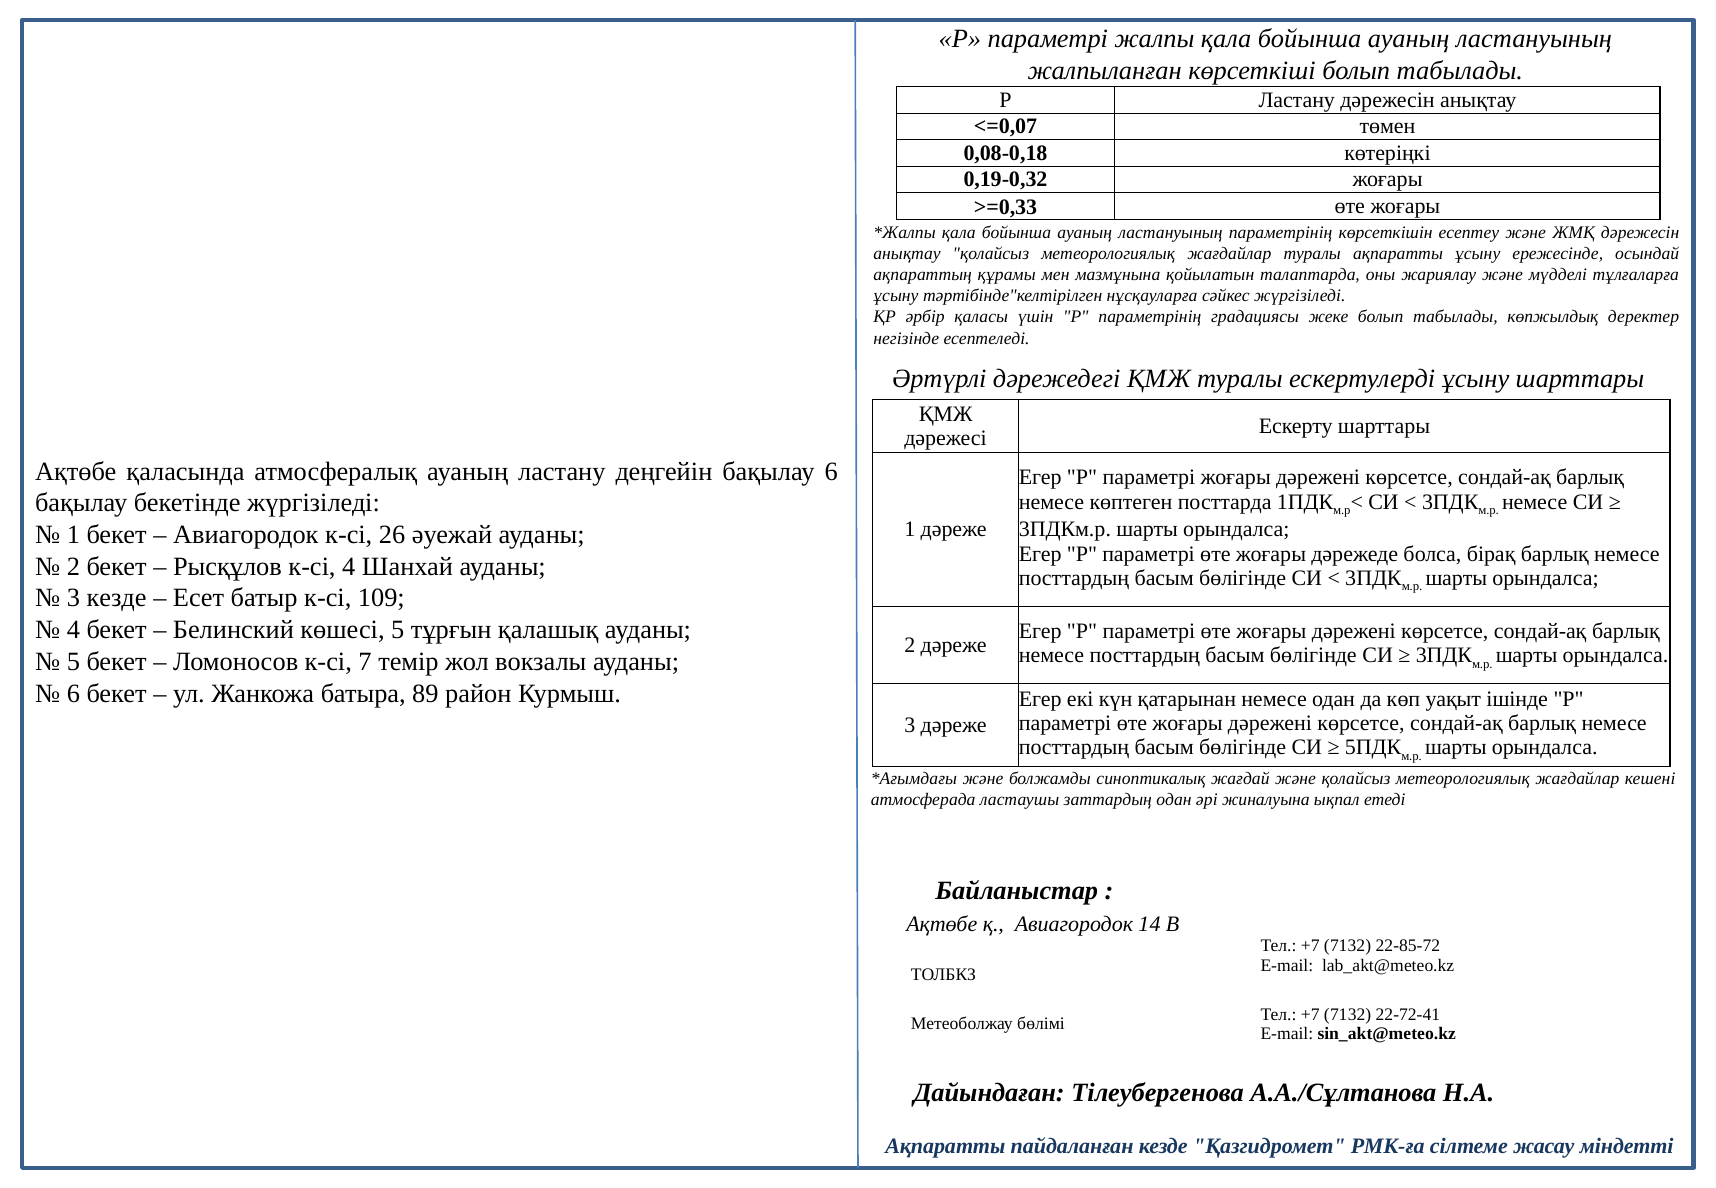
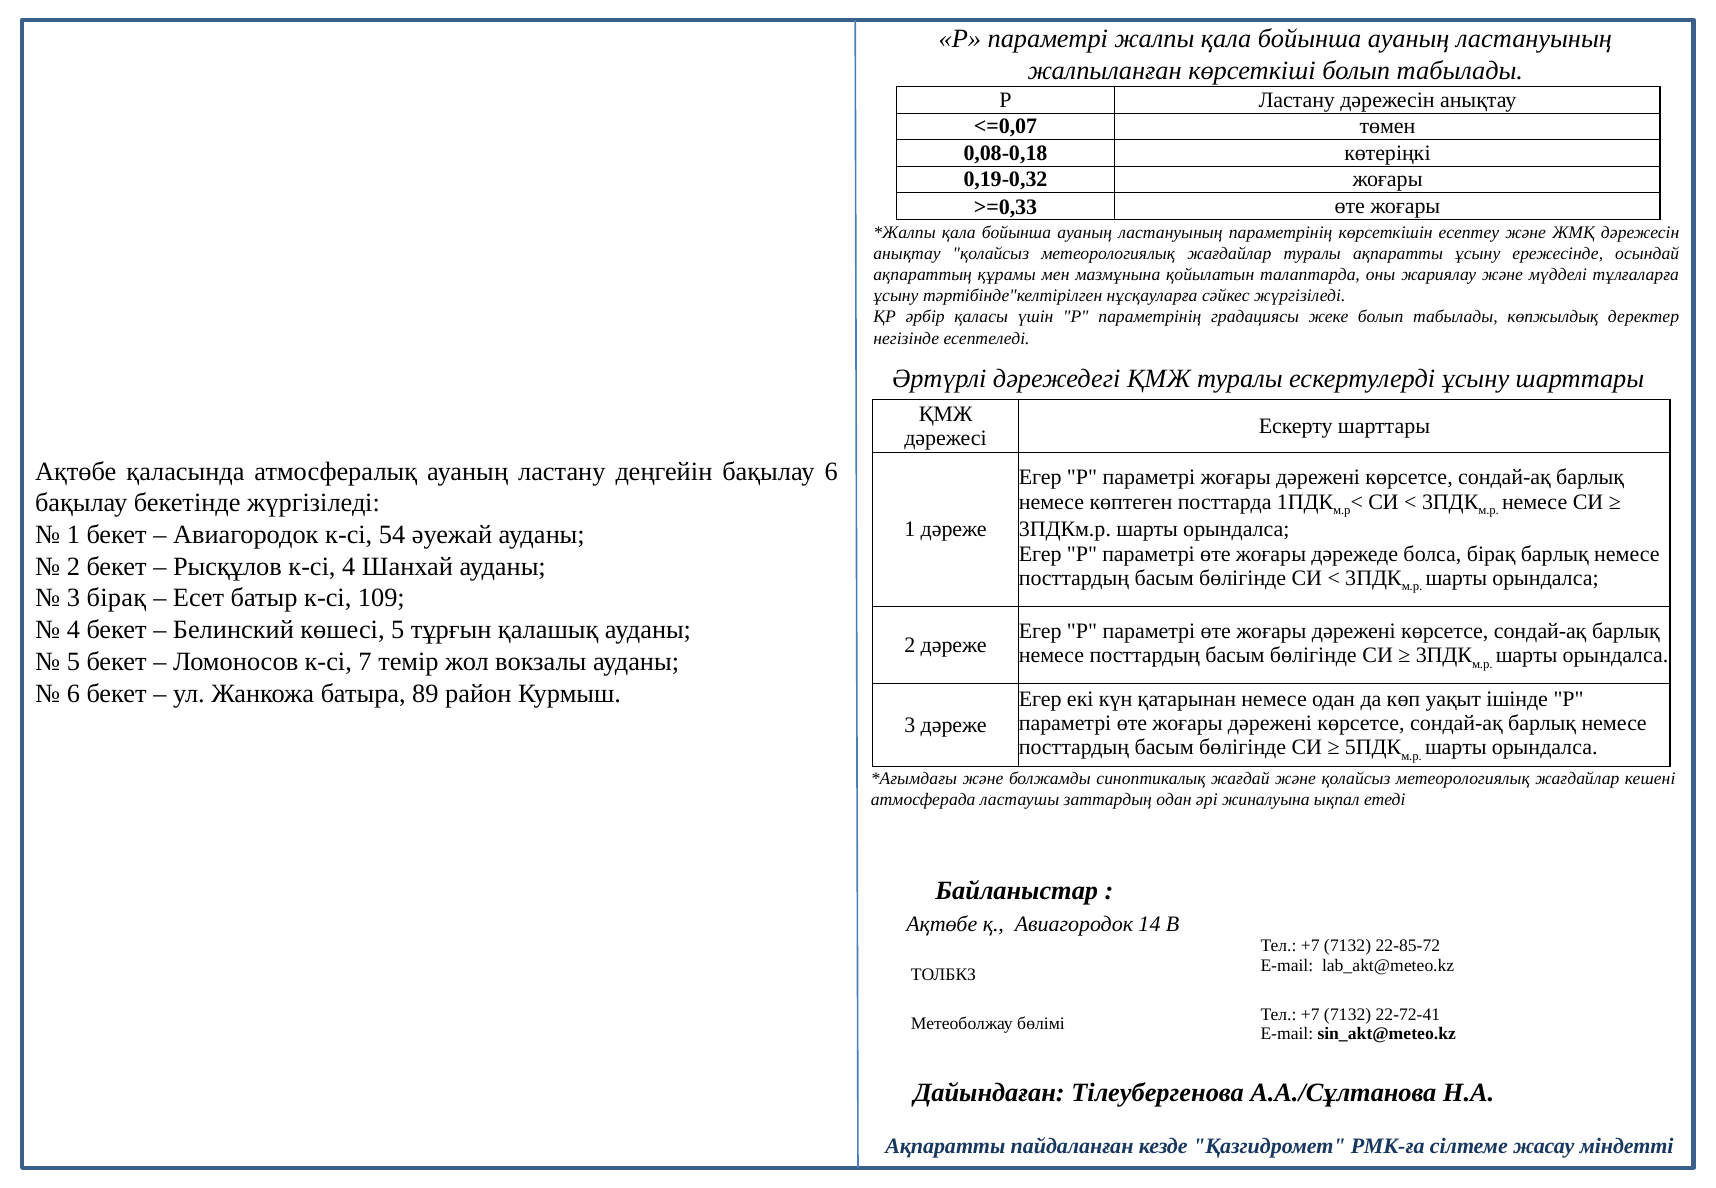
26: 26 -> 54 (392, 535)
3 кезде: кезде -> бірақ (116, 598)
